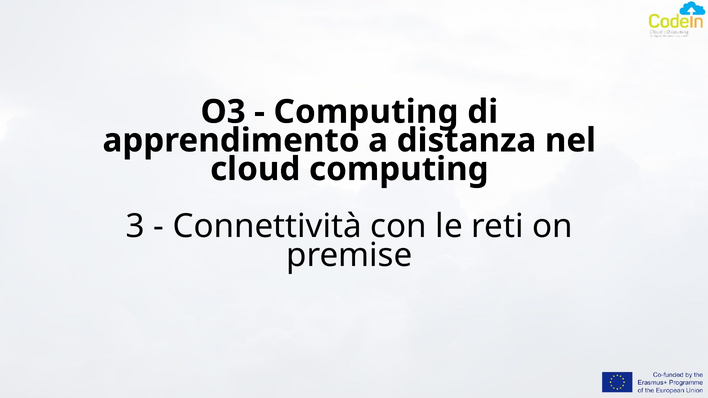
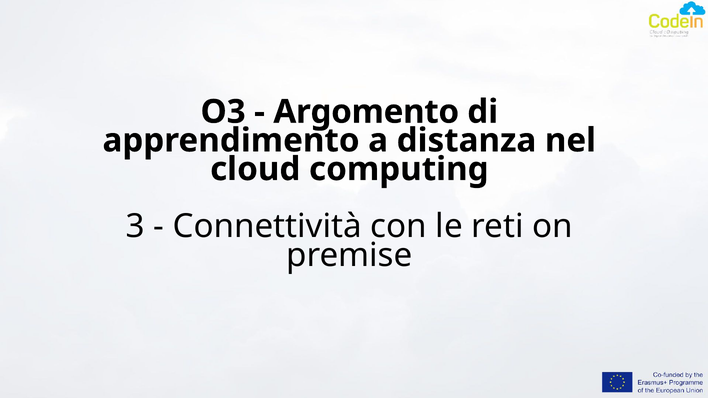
Computing: Computing -> Argomento (366, 112)
